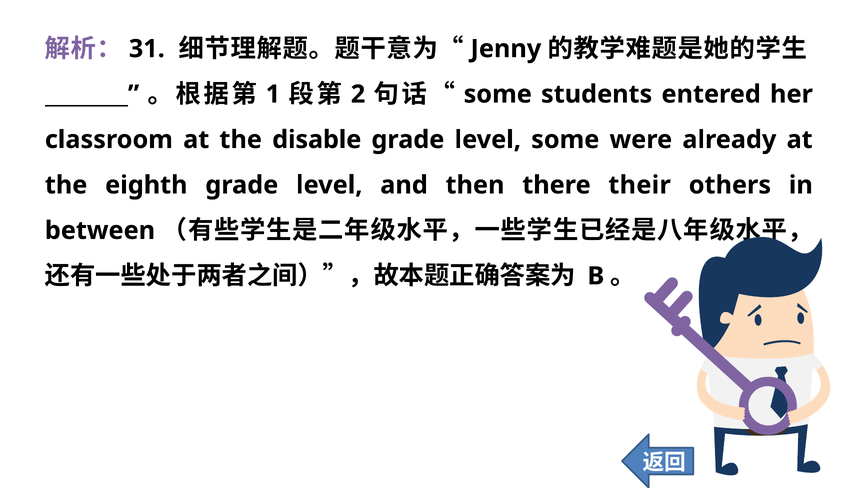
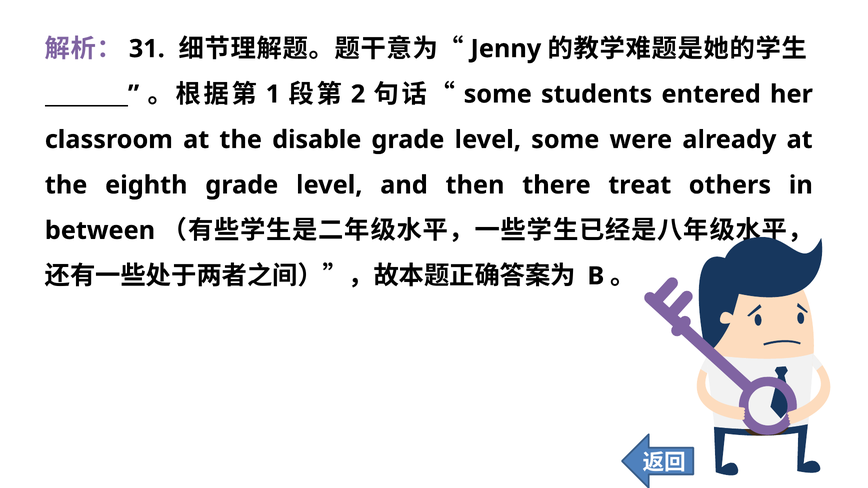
their: their -> treat (640, 185)
